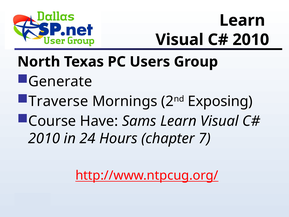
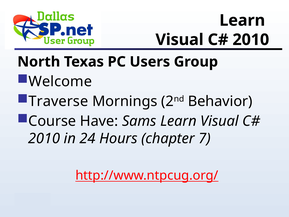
Generate: Generate -> Welcome (60, 81)
Exposing: Exposing -> Behavior (220, 101)
